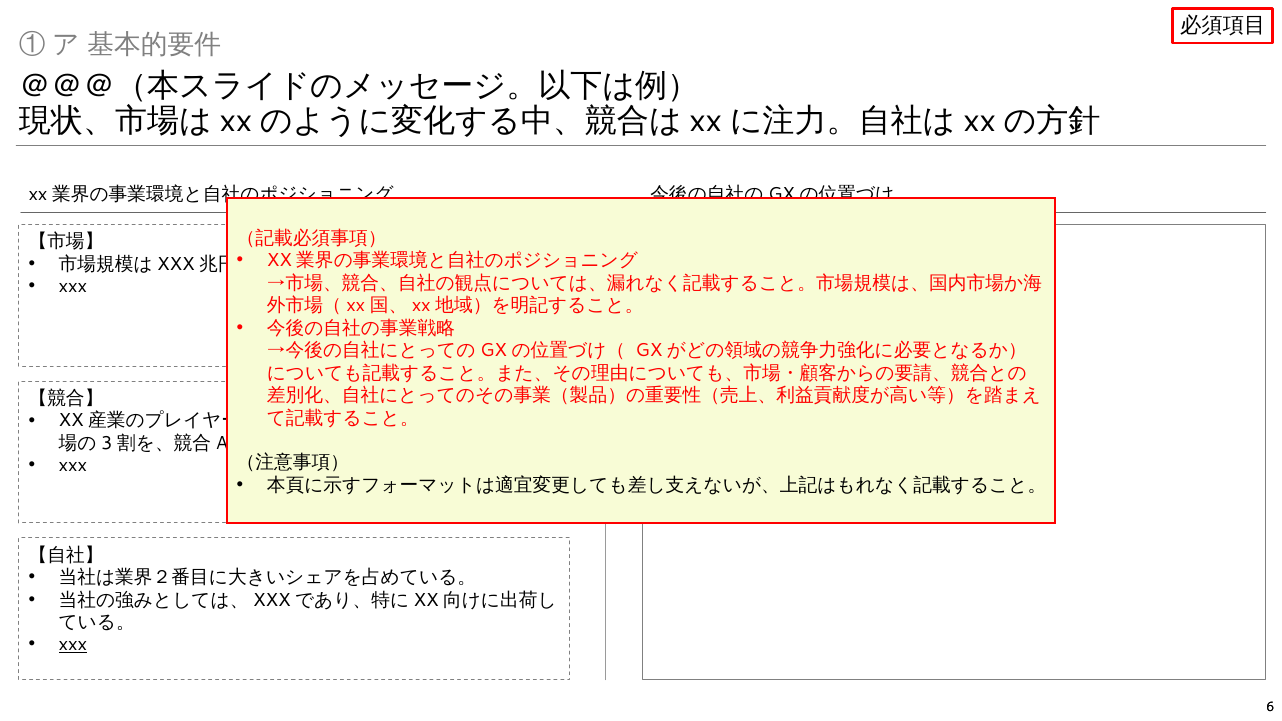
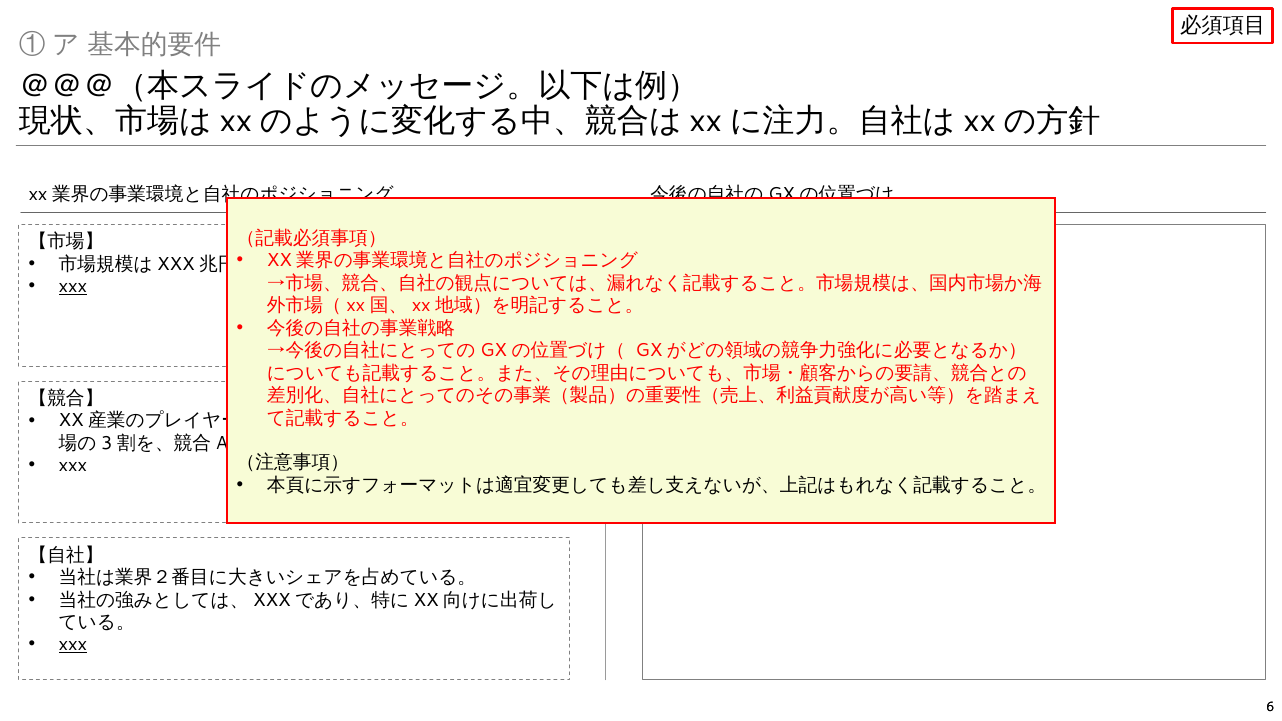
xxx underline: none -> present (73, 287)
